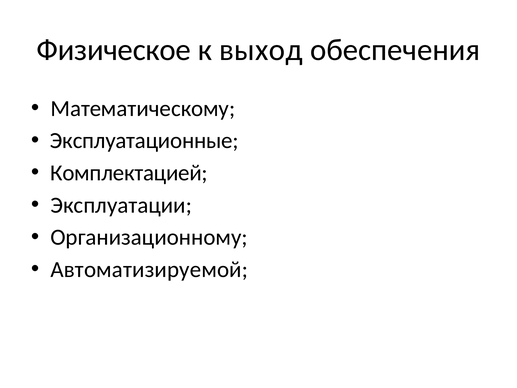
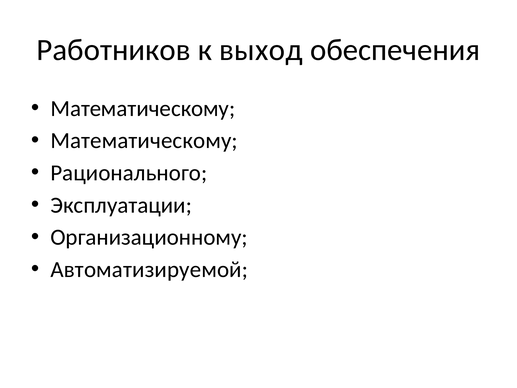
Физическое: Физическое -> Работников (114, 50)
Эксплуатационные: Эксплуатационные -> Математическому (144, 141)
Комплектацией: Комплектацией -> Рационального (129, 173)
